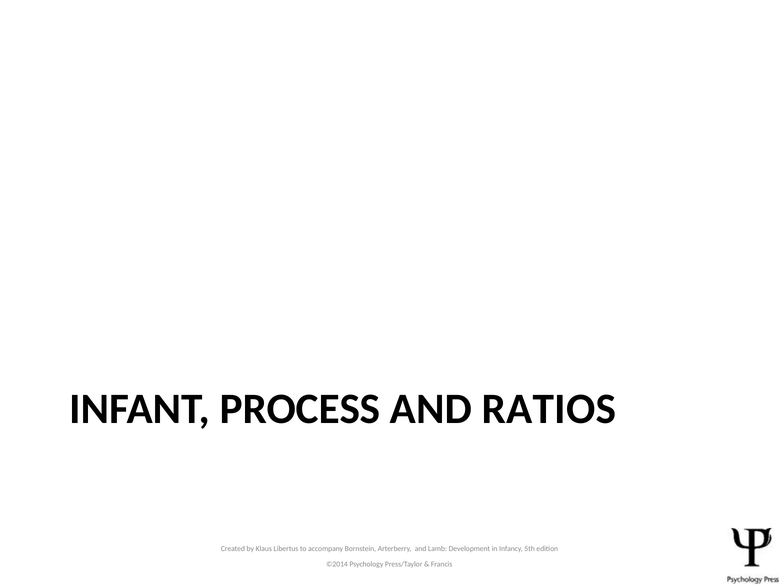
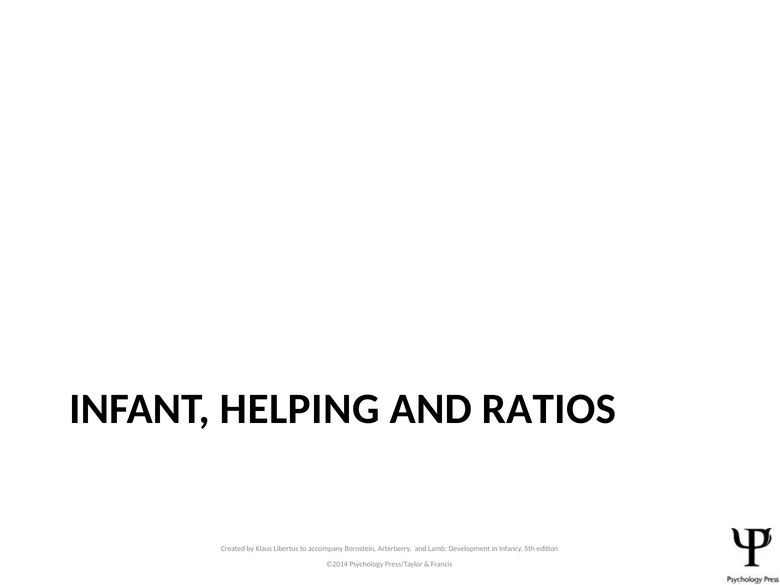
PROCESS: PROCESS -> HELPING (300, 409)
